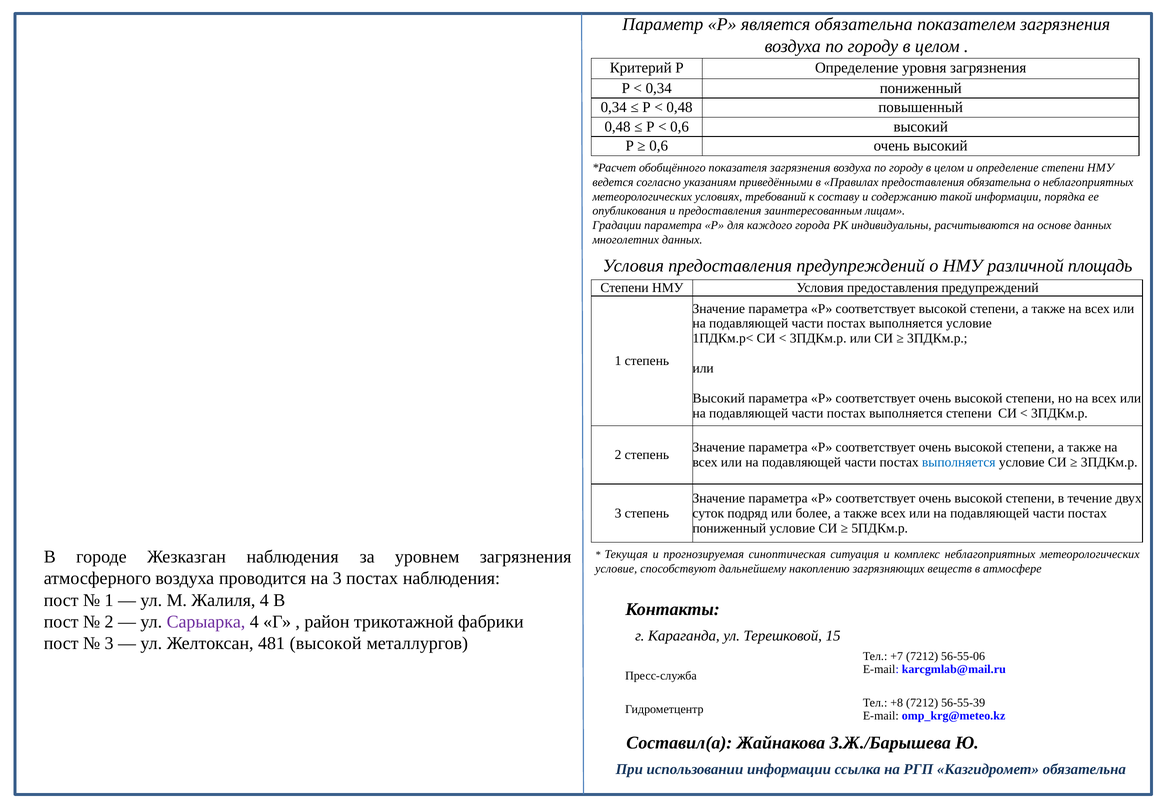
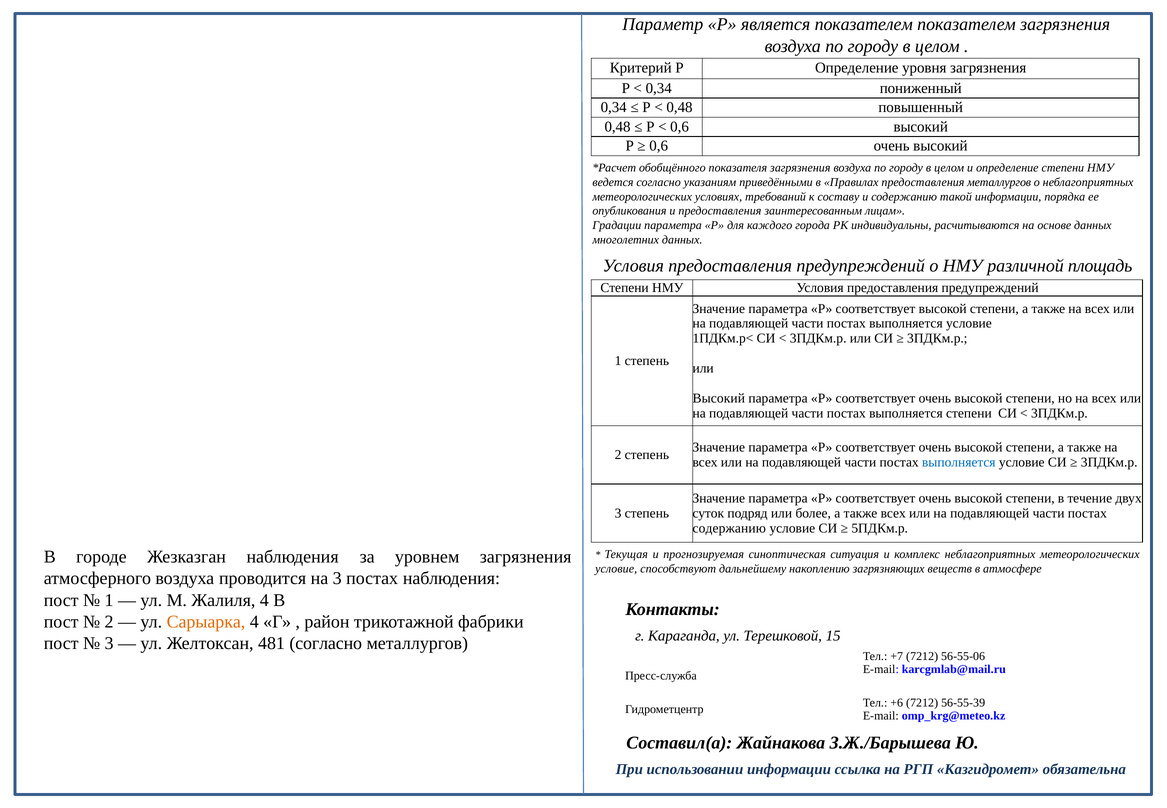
является обязательна: обязательна -> показателем (864, 25)
предоставления обязательна: обязательна -> металлургов (999, 182)
пониженный: пониженный -> содержанию (729, 528)
Сарыарка colour: purple -> orange (206, 622)
481 высокой: высокой -> согласно (326, 643)
+8: +8 -> +6 (897, 703)
